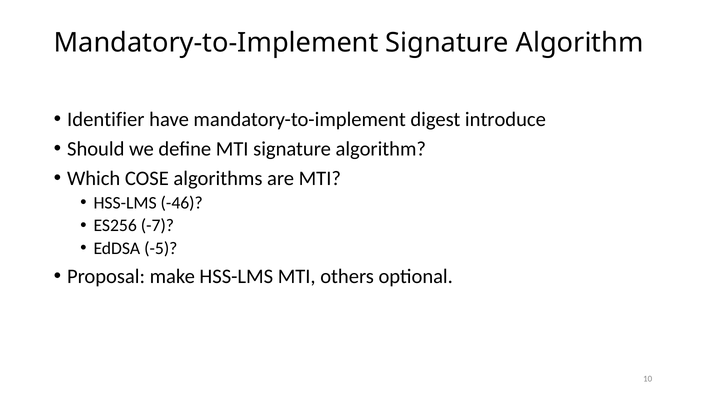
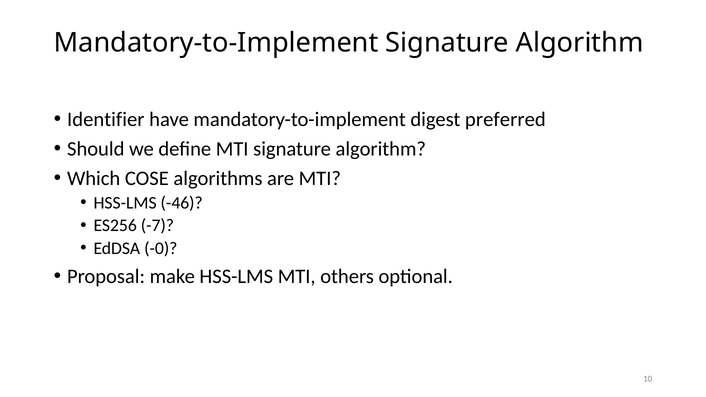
introduce: introduce -> preferred (505, 119)
-5: -5 -> -0 (161, 248)
